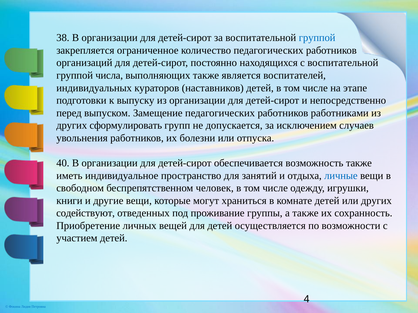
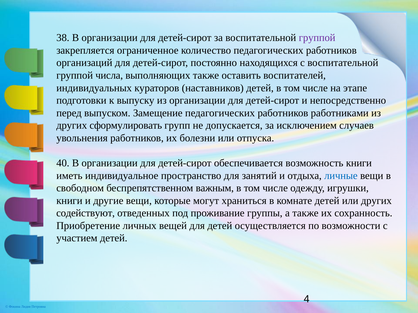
группой colour: blue -> purple (317, 38)
является: является -> оставить (241, 76)
возможность также: также -> книги (359, 163)
человек: человек -> важным (215, 188)
